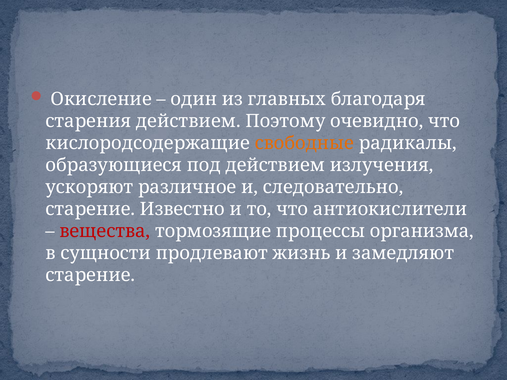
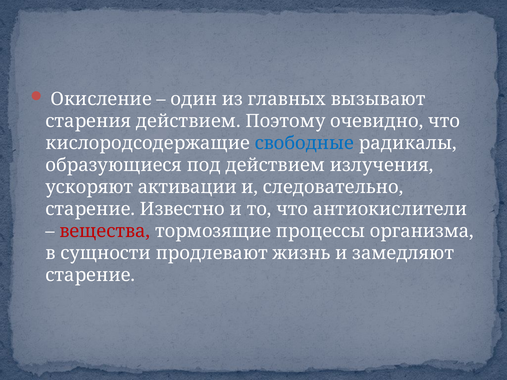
благодаря: благодаря -> вызывают (378, 99)
свободные colour: orange -> blue (304, 143)
различное: различное -> активации (187, 187)
